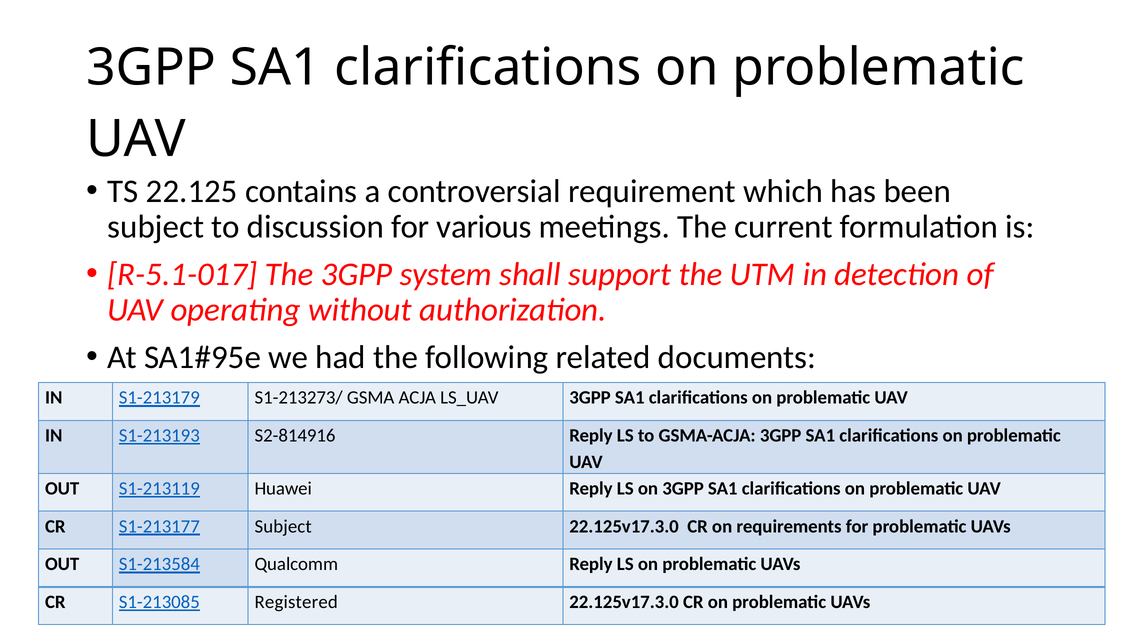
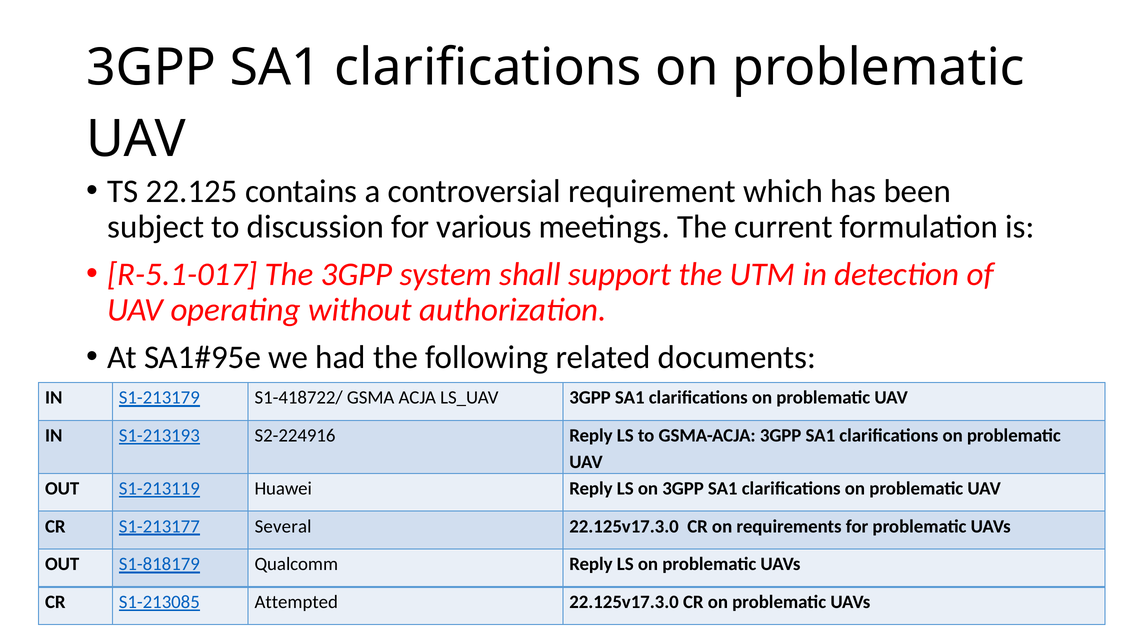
S1-213273/: S1-213273/ -> S1-418722/ (299, 398)
S2-814916: S2-814916 -> S2-224916 (295, 436)
S1-213177 Subject: Subject -> Several (283, 526)
S1-213584: S1-213584 -> S1-818179 (159, 564)
Registered: Registered -> Attempted (296, 602)
